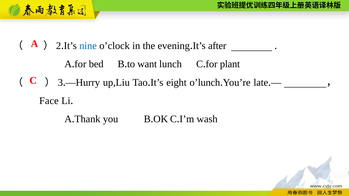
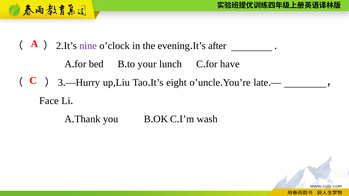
nine colour: blue -> purple (88, 46)
want: want -> your (147, 64)
plant: plant -> have (230, 64)
o’lunch: o’lunch -> o’uncle (205, 83)
